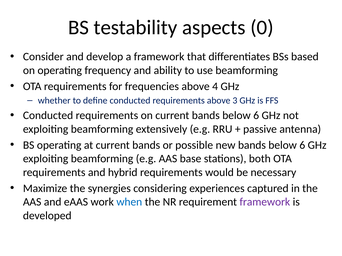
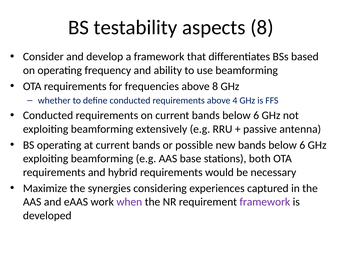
aspects 0: 0 -> 8 (262, 28)
above 4: 4 -> 8 (215, 86)
3: 3 -> 4 (235, 101)
when colour: blue -> purple (129, 202)
